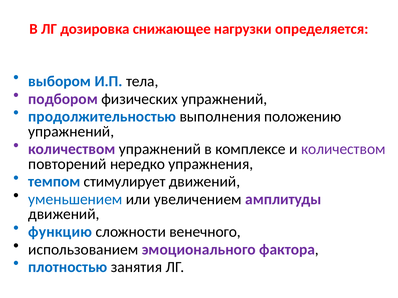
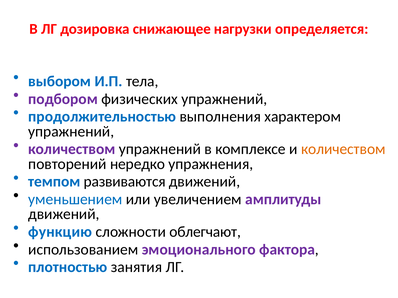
положению: положению -> характером (303, 117)
количеством colour: purple -> orange (343, 149)
стимулирует: стимулирует -> развиваются (125, 182)
венечного: венечного -> облегчают (205, 232)
